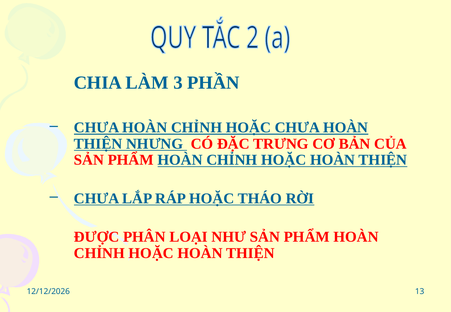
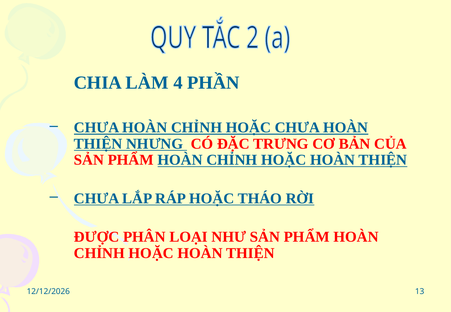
3: 3 -> 4 (178, 83)
